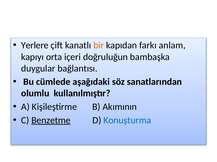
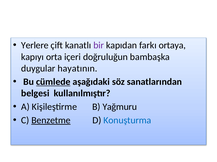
bir colour: orange -> purple (99, 46)
anlam: anlam -> ortaya (172, 46)
bağlantısı: bağlantısı -> hayatının (77, 69)
cümlede underline: none -> present (53, 82)
olumlu: olumlu -> belgesi (35, 94)
Akımının: Akımının -> Yağmuru (120, 107)
